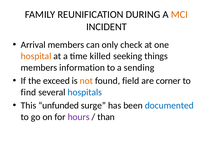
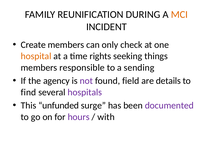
Arrival: Arrival -> Create (33, 45)
killed: killed -> rights (100, 56)
information: information -> responsible (82, 67)
exceed: exceed -> agency (56, 81)
not colour: orange -> purple (86, 81)
corner: corner -> details (168, 81)
hospitals colour: blue -> purple (85, 92)
documented colour: blue -> purple (169, 105)
than: than -> with (106, 117)
